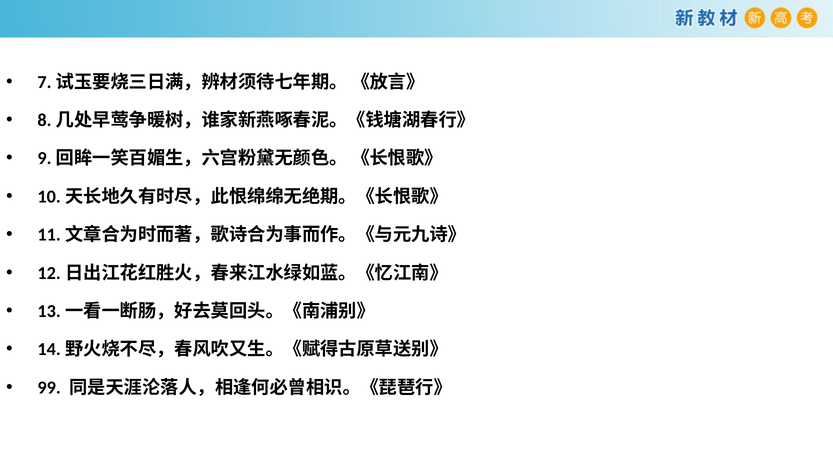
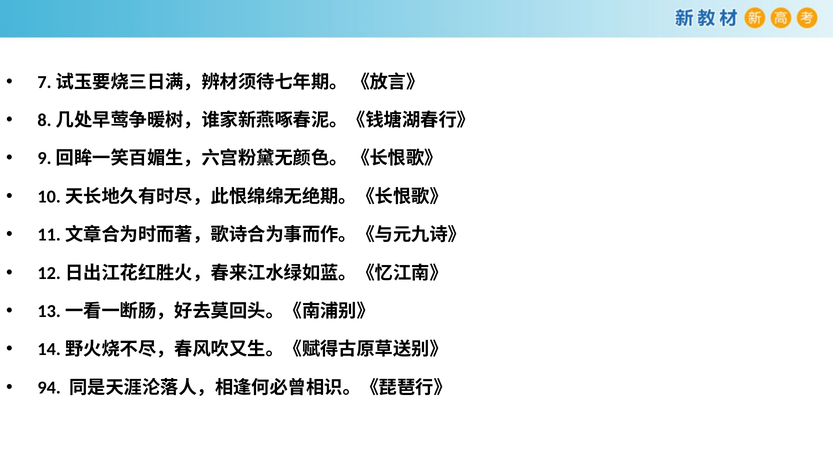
99: 99 -> 94 (49, 388)
